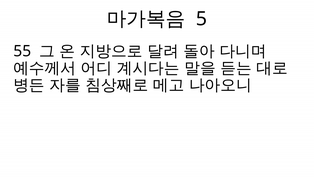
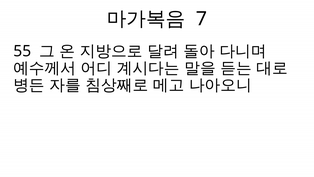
5: 5 -> 7 (202, 19)
